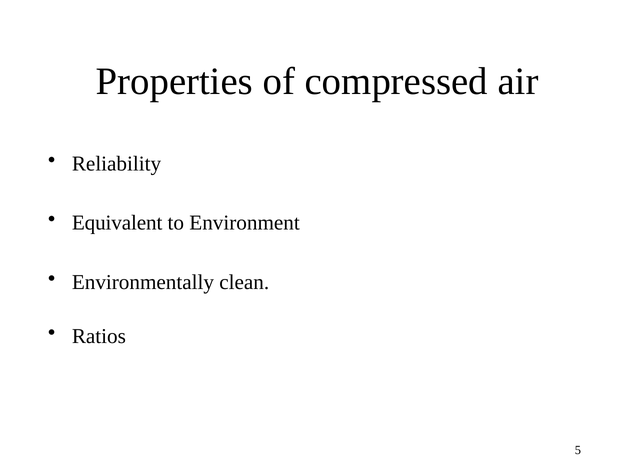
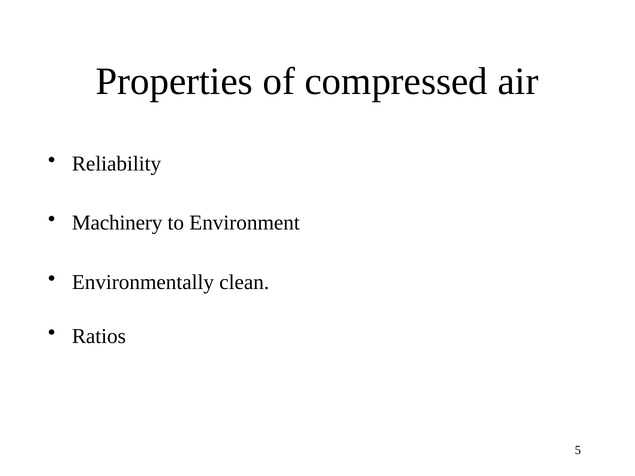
Equivalent: Equivalent -> Machinery (117, 223)
